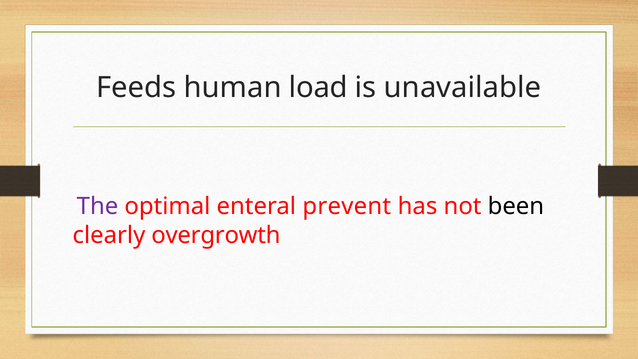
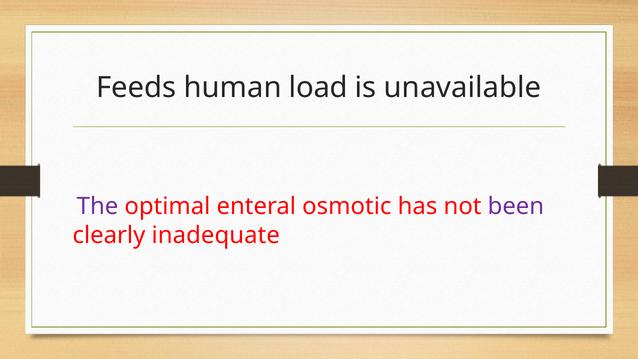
prevent: prevent -> osmotic (347, 206)
been colour: black -> purple (516, 206)
overgrowth: overgrowth -> inadequate (216, 235)
